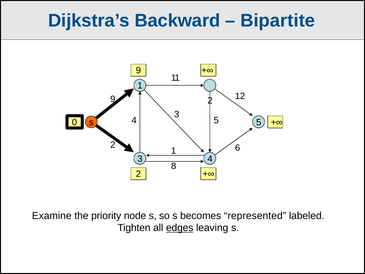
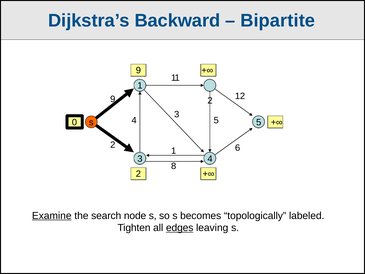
Examine underline: none -> present (52, 215)
priority: priority -> search (106, 215)
represented: represented -> topologically (255, 215)
